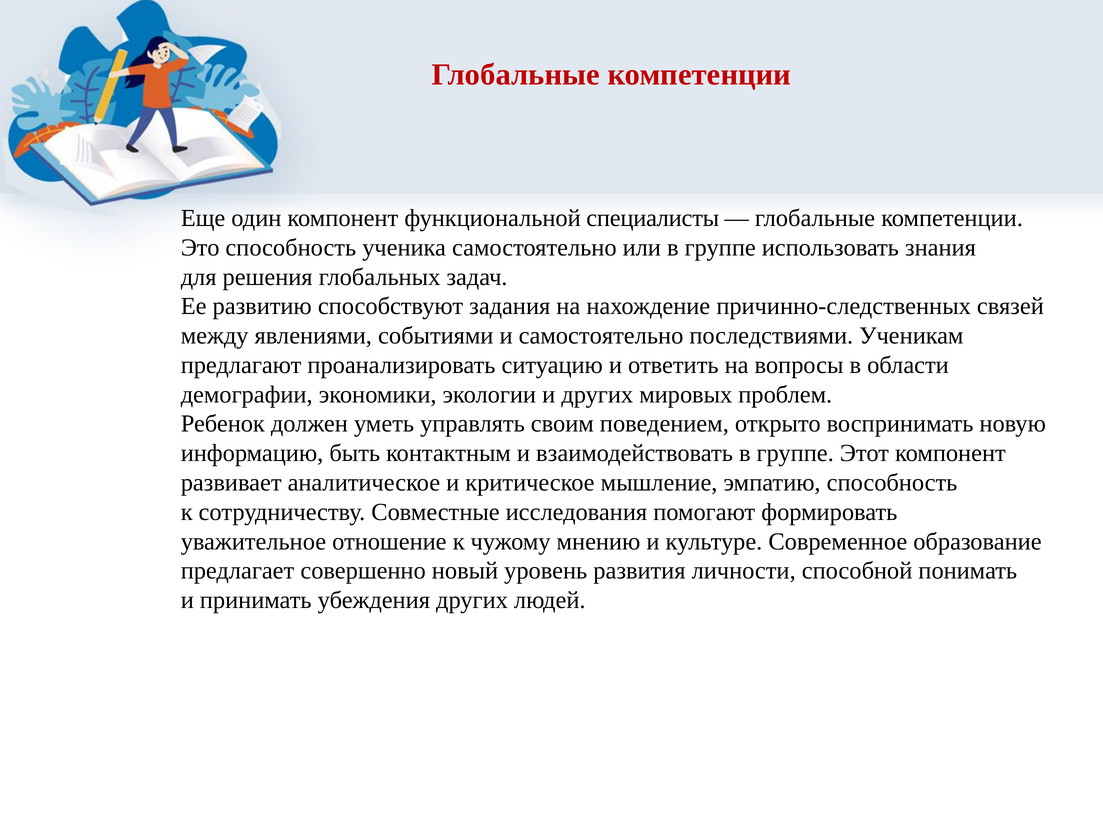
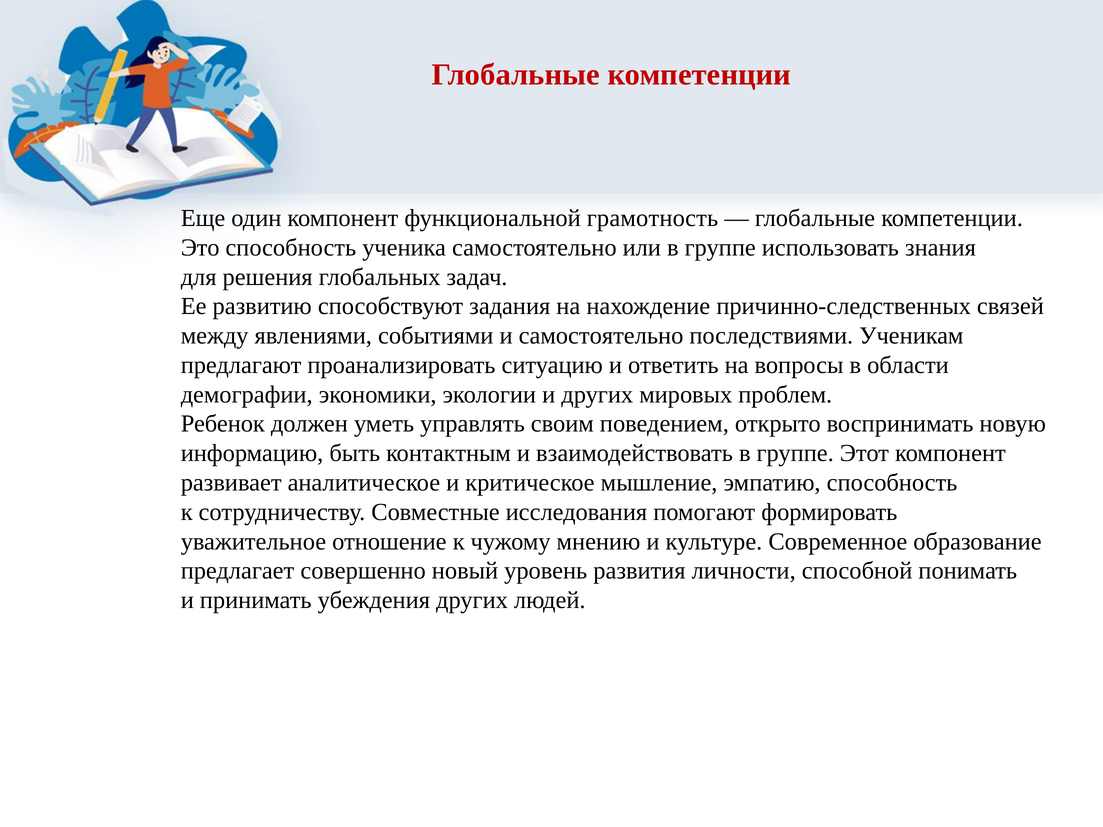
специалисты: специалисты -> грамотность (652, 218)
